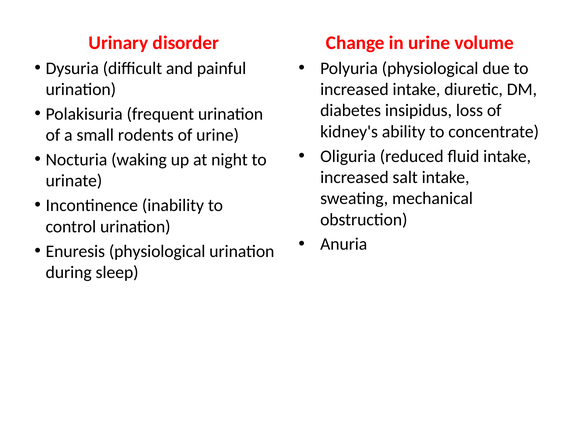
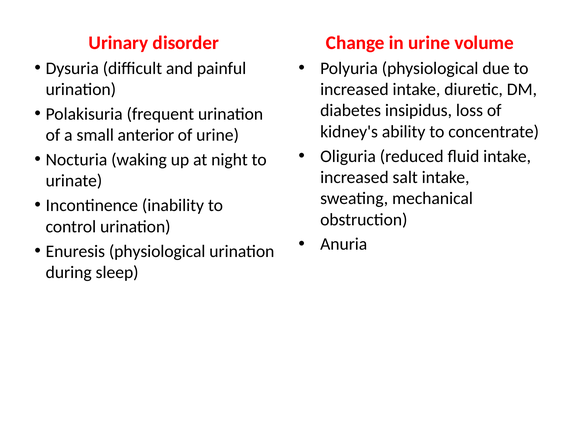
rodents: rodents -> anterior (146, 135)
